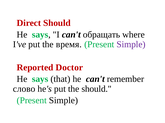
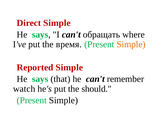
Direct Should: Should -> Simple (57, 23)
Simple colour: purple -> orange (131, 45)
Reported Doctor: Doctor -> Simple (69, 68)
слово: слово -> watch (24, 89)
